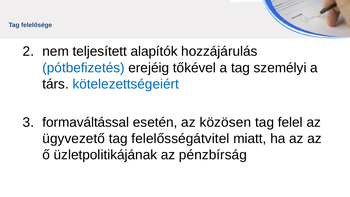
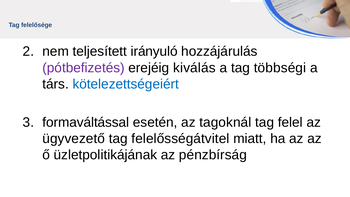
alapítók: alapítók -> irányuló (154, 51)
pótbefizetés colour: blue -> purple (84, 68)
tőkével: tőkével -> kiválás (194, 68)
személyi: személyi -> többségi (280, 68)
közösen: közösen -> tagoknál (225, 122)
